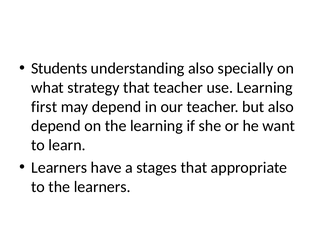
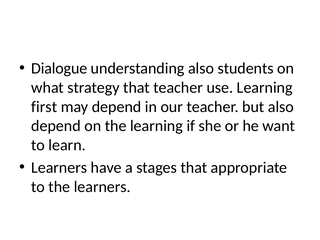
Students: Students -> Dialogue (59, 68)
specially: specially -> students (246, 68)
